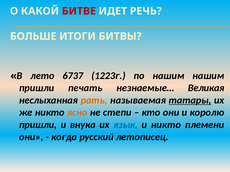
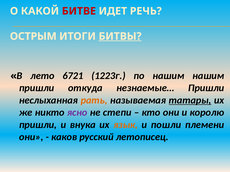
БОЛЬШЕ: БОЛЬШЕ -> ОСТРЫМ (33, 36)
БИТВЫ underline: none -> present (120, 36)
6737: 6737 -> 6721 (73, 76)
печать: печать -> откуда (85, 88)
незнаемые… Великая: Великая -> Пришли (206, 88)
ясно colour: orange -> purple (77, 113)
язык colour: blue -> orange (126, 125)
и никто: никто -> пошли (166, 125)
когда: когда -> каков (64, 137)
